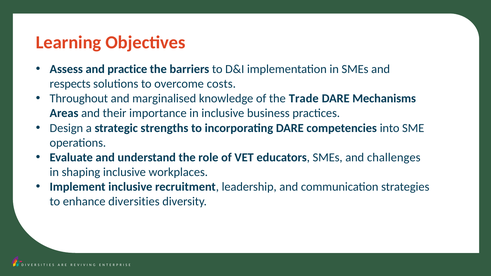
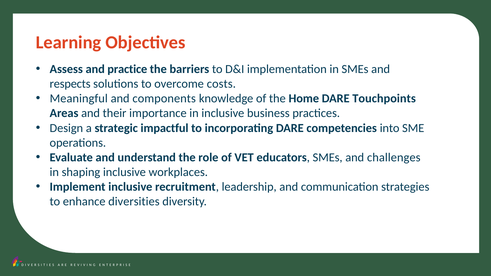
Throughout: Throughout -> Meaningful (79, 99)
marginalised: marginalised -> components (164, 99)
Trade: Trade -> Home (304, 99)
Mechanisms: Mechanisms -> Touchpoints (384, 99)
strengths: strengths -> impactful (165, 128)
